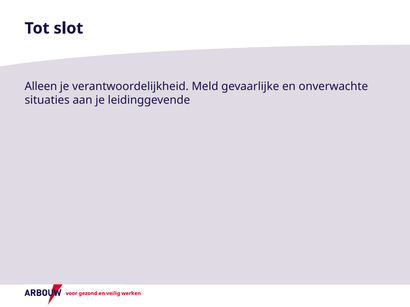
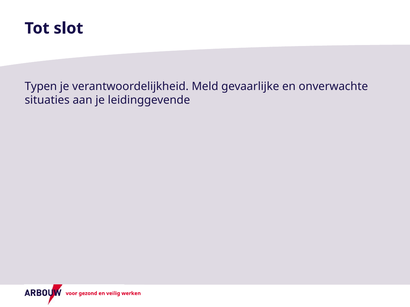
Alleen: Alleen -> Typen (41, 87)
